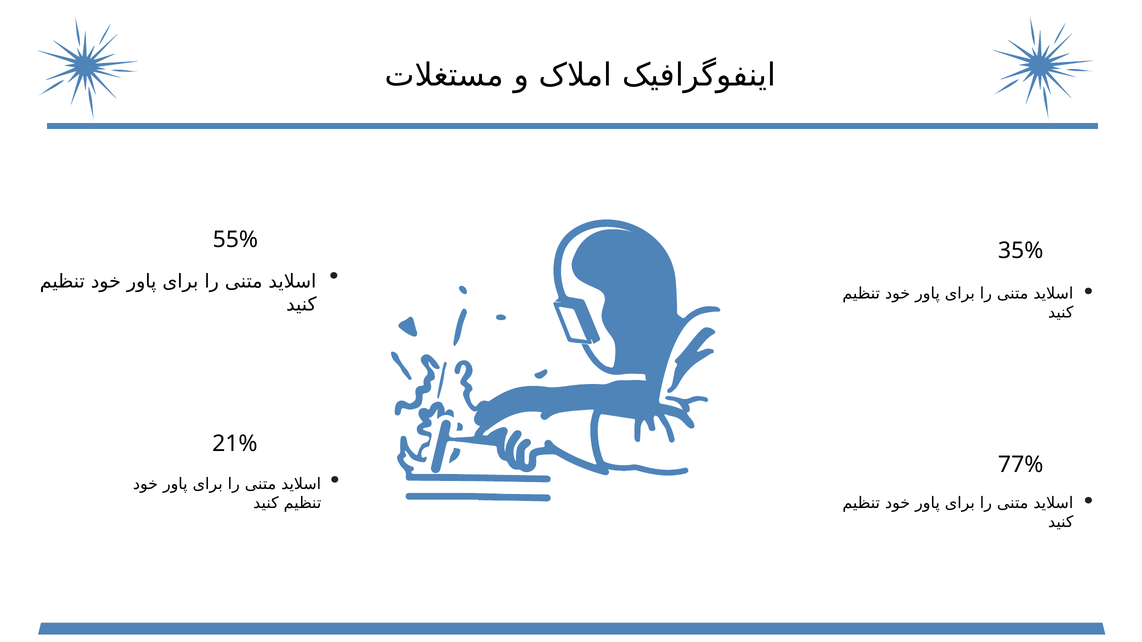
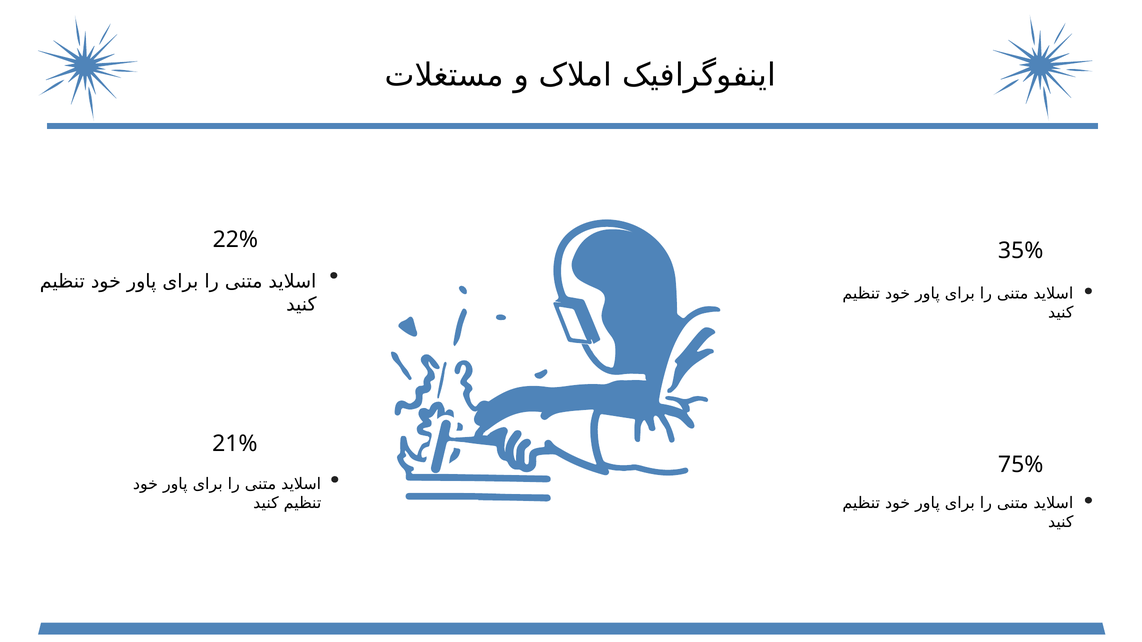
55%: 55% -> 22% (235, 240)
77%: 77% -> 75% (1021, 465)
